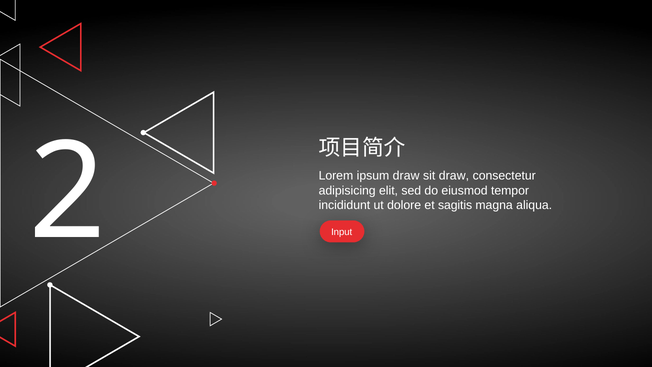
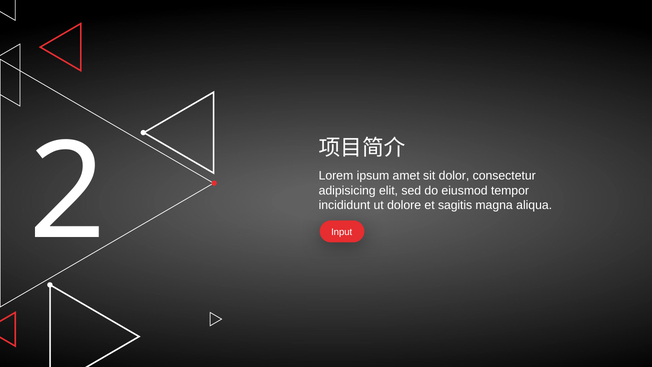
ipsum draw: draw -> amet (406, 176)
sit draw: draw -> dolor (454, 176)
